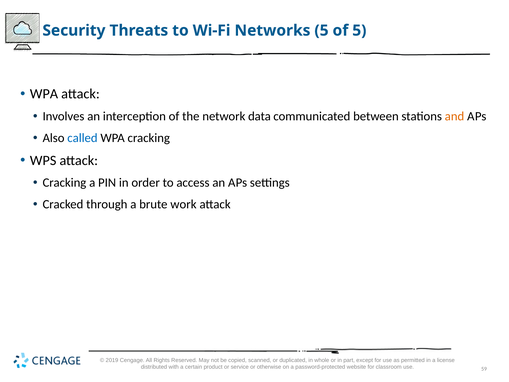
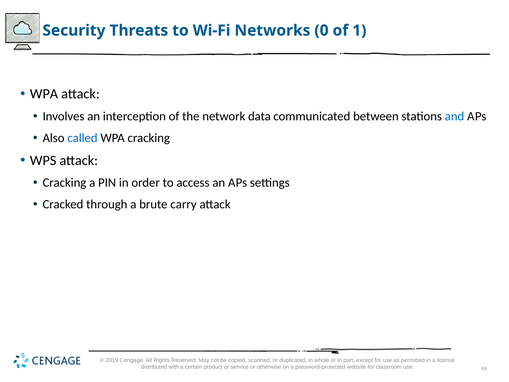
Networks 5: 5 -> 0 (321, 30)
of 5: 5 -> 1 (359, 30)
and colour: orange -> blue (454, 116)
work: work -> carry (183, 204)
